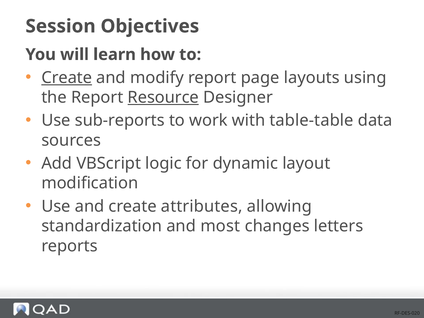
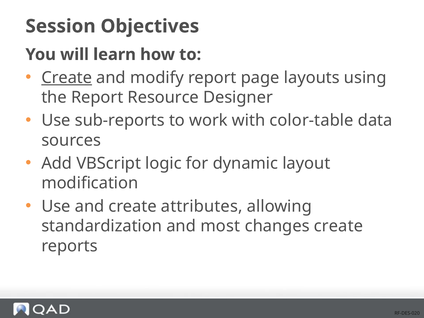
Resource underline: present -> none (163, 97)
table-table: table-table -> color-table (312, 121)
changes letters: letters -> create (338, 226)
